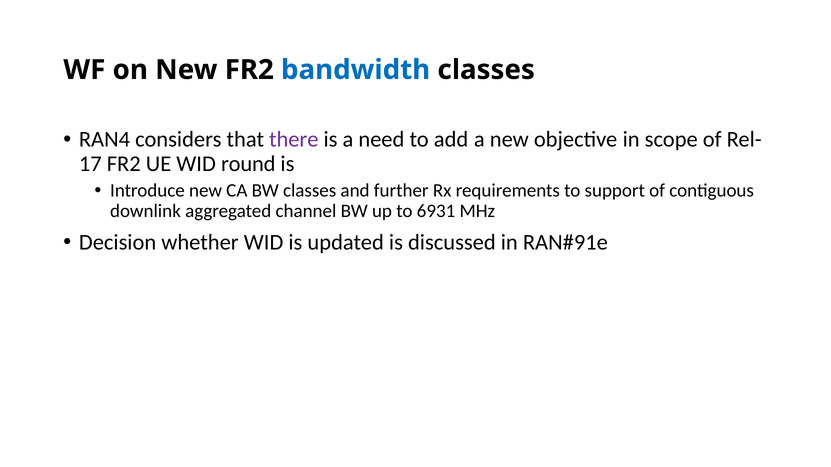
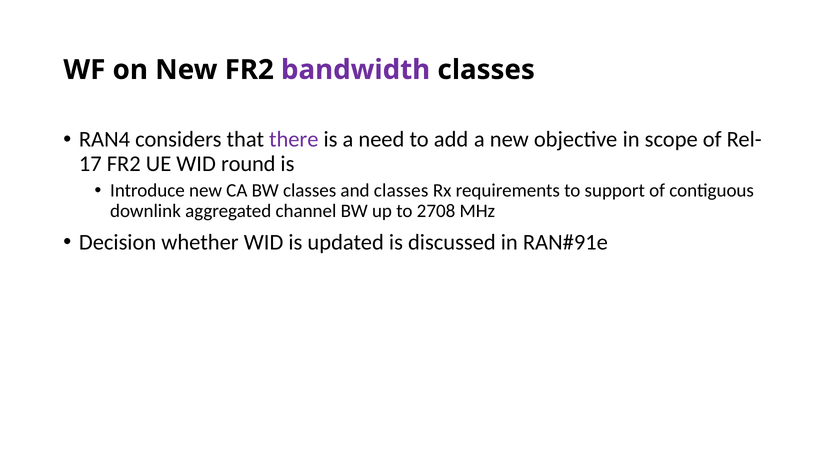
bandwidth colour: blue -> purple (356, 70)
and further: further -> classes (401, 191)
6931: 6931 -> 2708 (436, 211)
